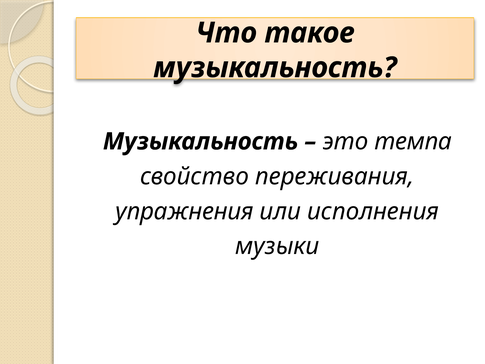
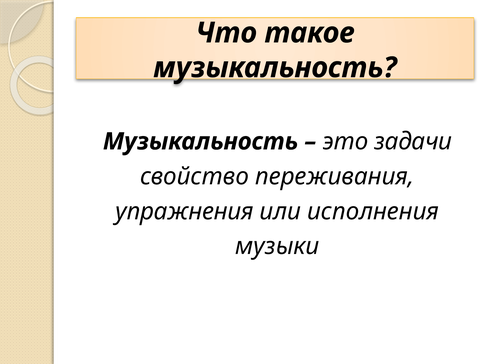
темпа: темпа -> задачи (413, 141)
